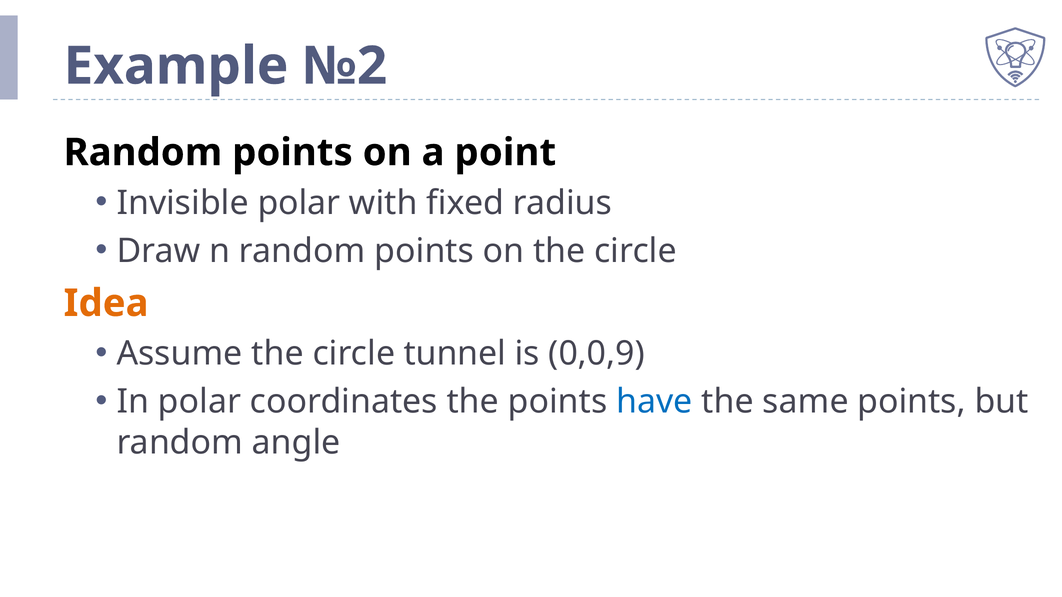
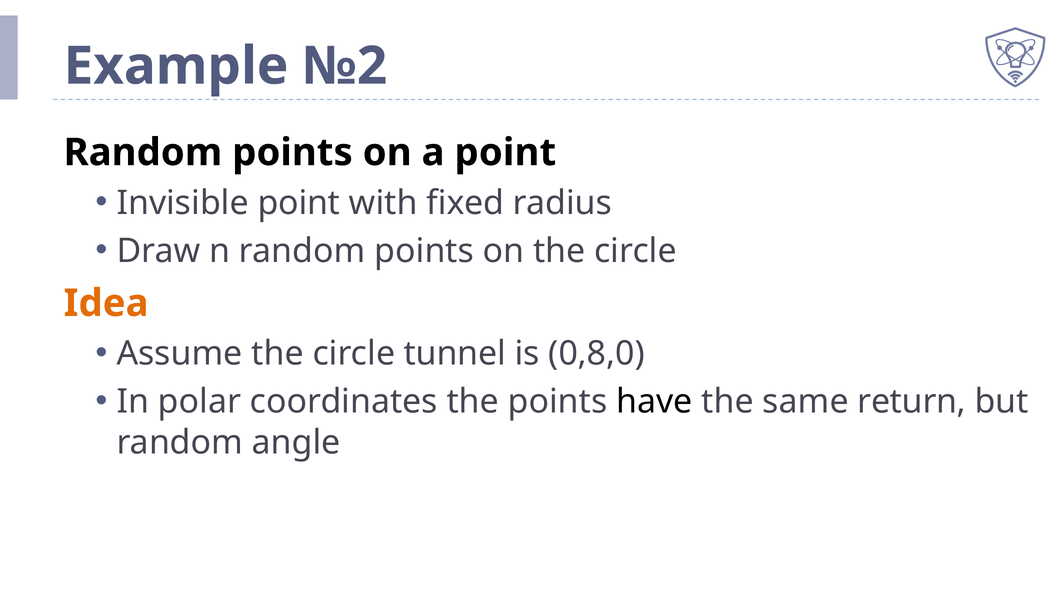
Invisible polar: polar -> point (299, 203)
0,0,9: 0,0,9 -> 0,8,0 (597, 354)
have colour: blue -> black (654, 402)
same points: points -> return (912, 402)
